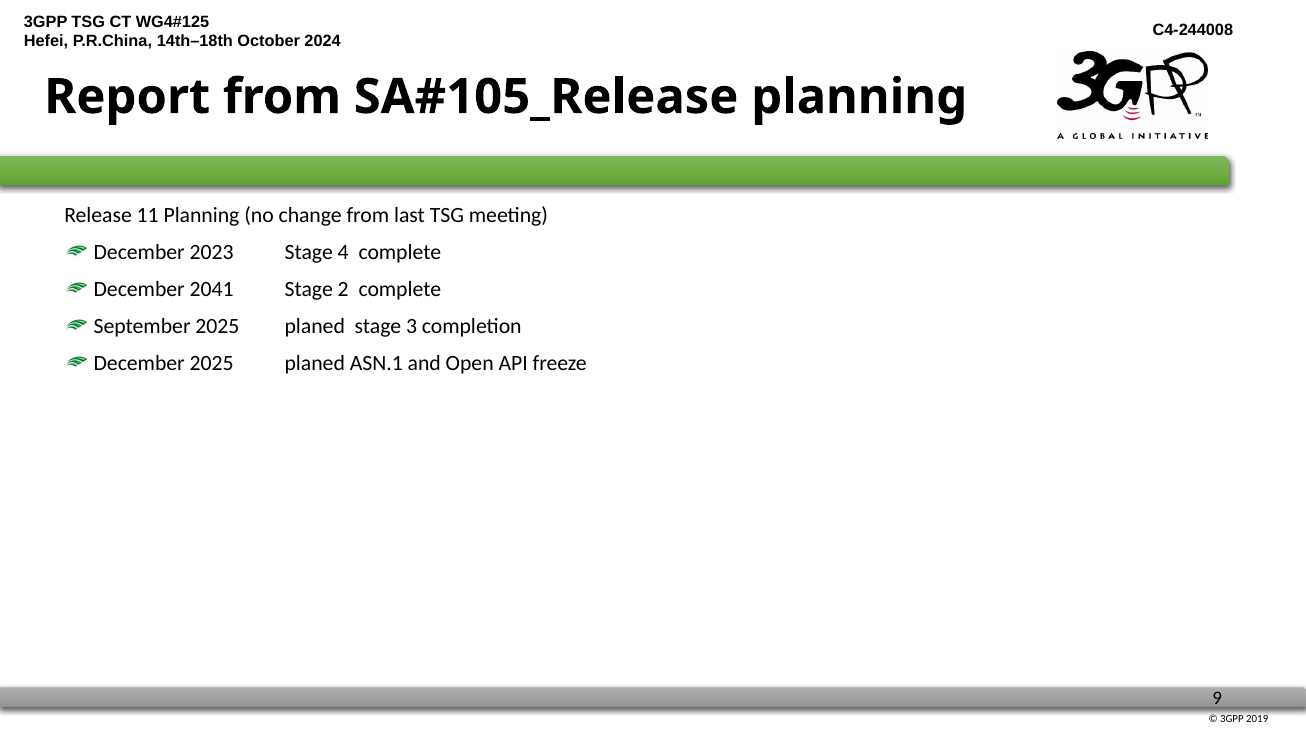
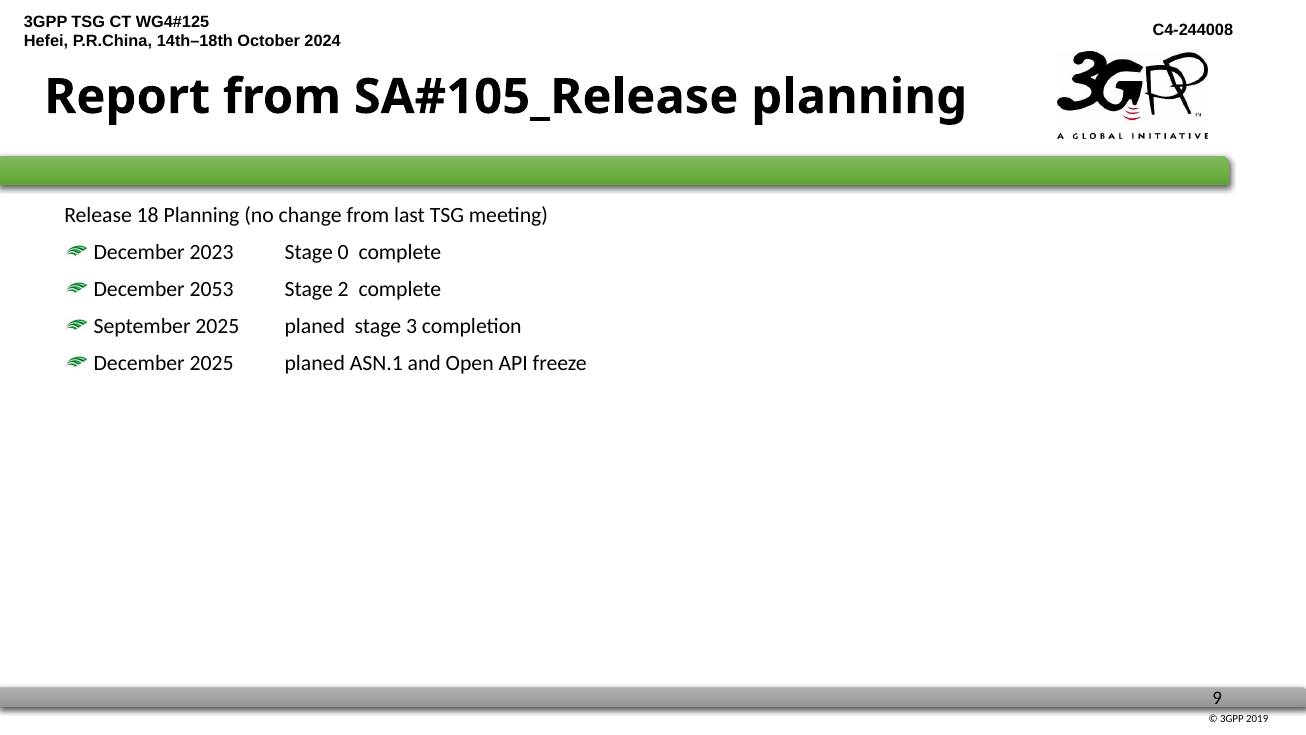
11: 11 -> 18 (148, 215)
4: 4 -> 0 (343, 252)
2041: 2041 -> 2053 (212, 289)
